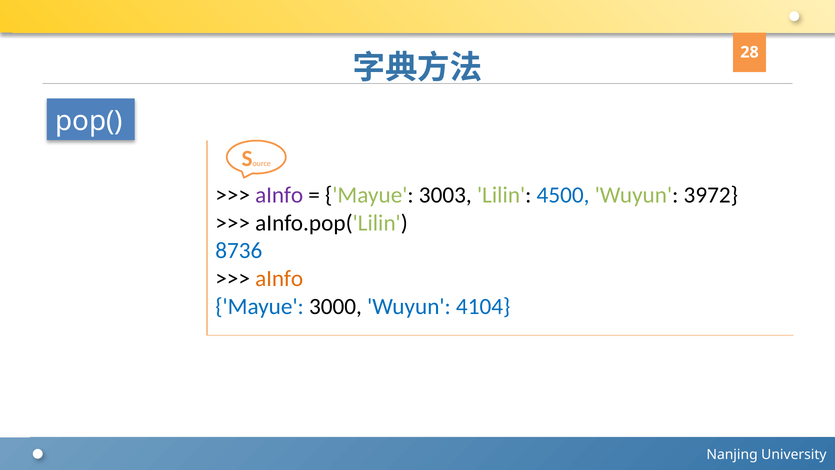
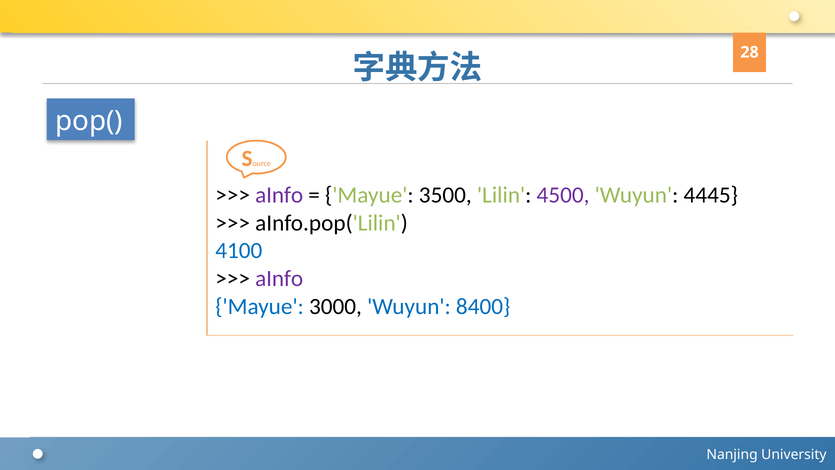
3003: 3003 -> 3500 (445, 195)
4500 colour: blue -> purple (563, 195)
3972: 3972 -> 4445 (711, 195)
8736: 8736 -> 4100 (239, 251)
aInfo colour: orange -> purple (279, 278)
4104: 4104 -> 8400 (483, 306)
